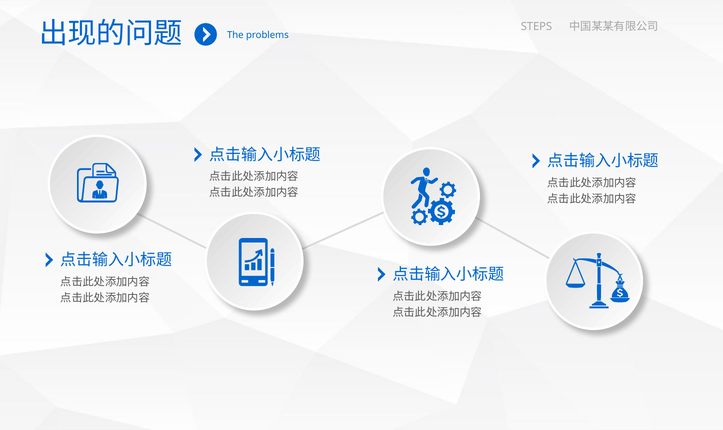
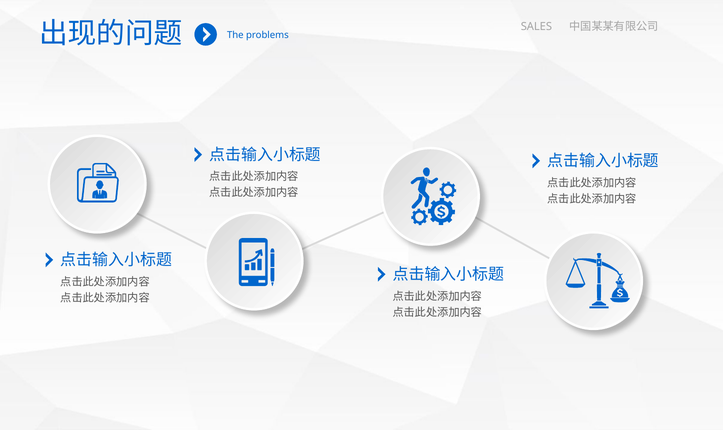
STEPS: STEPS -> SALES (536, 27)
